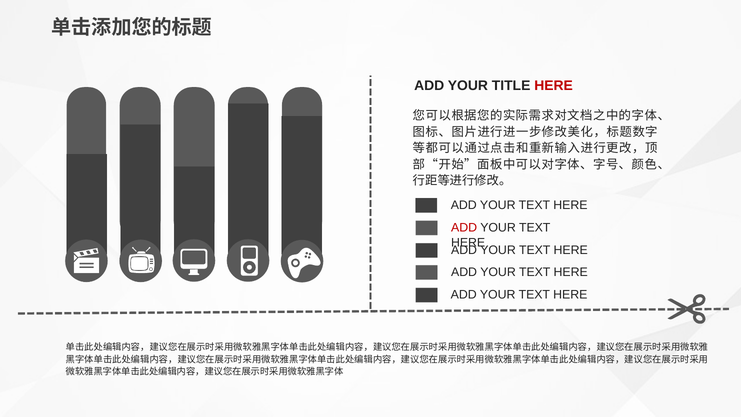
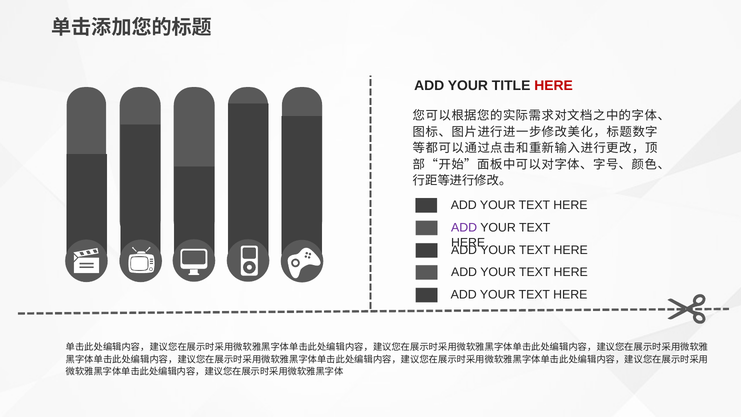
ADD colour: red -> purple (464, 228)
